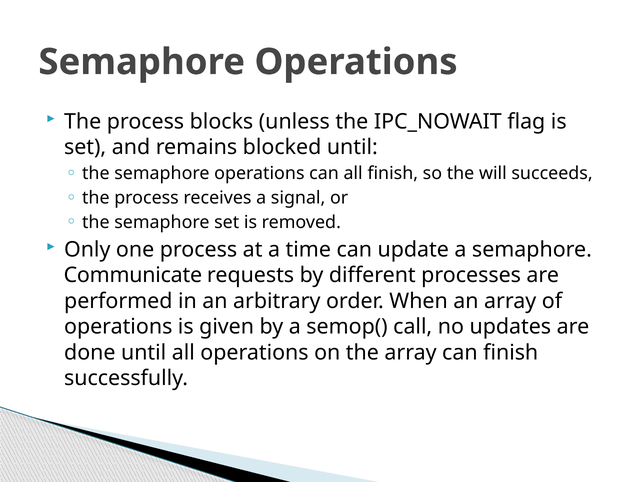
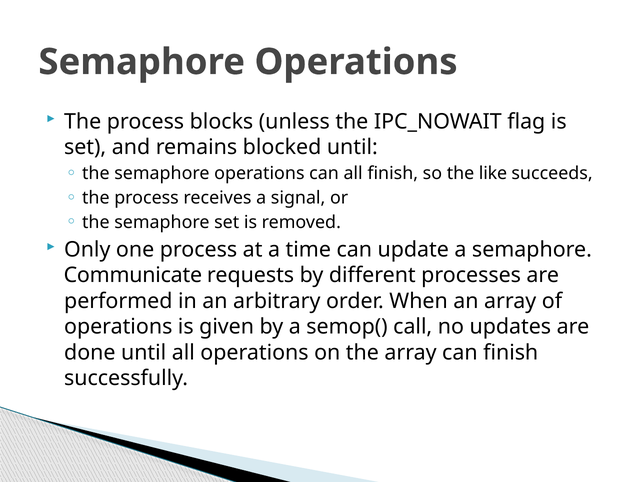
will: will -> like (493, 173)
